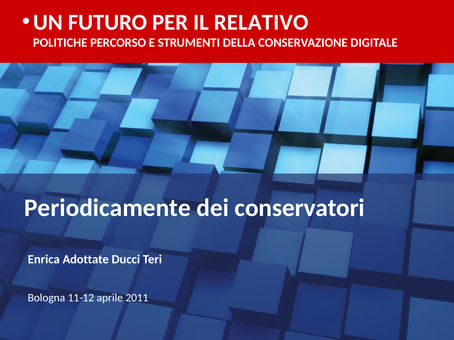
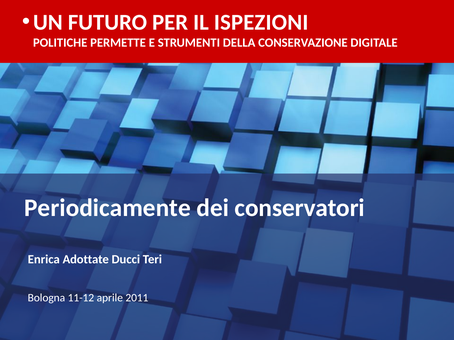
RELATIVO: RELATIVO -> ISPEZIONI (261, 22)
PERCORSO: PERCORSO -> PERMETTE (118, 43)
